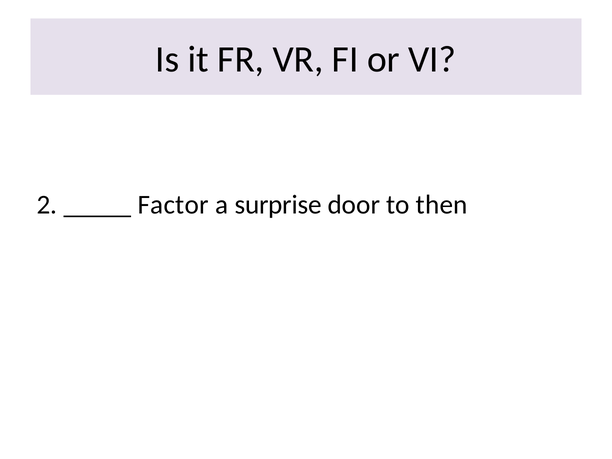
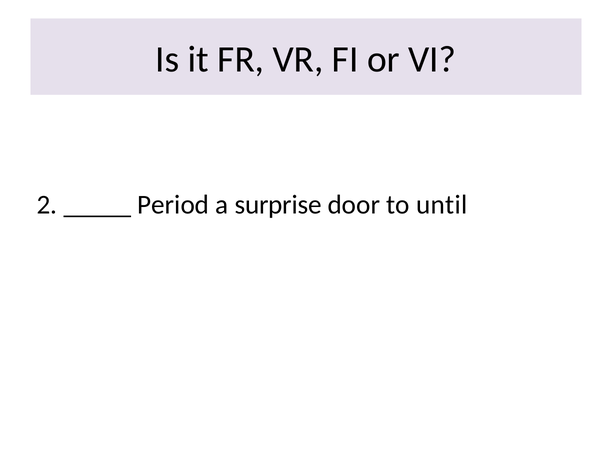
Factor: Factor -> Period (173, 205)
then: then -> until (442, 205)
